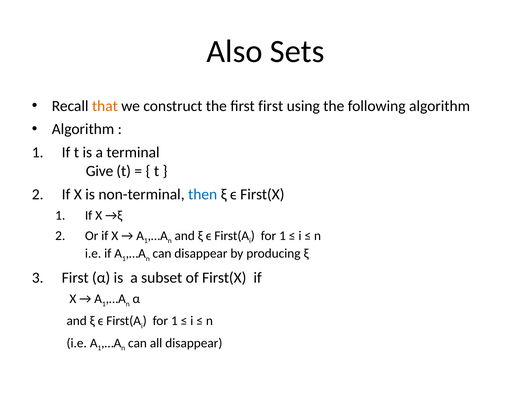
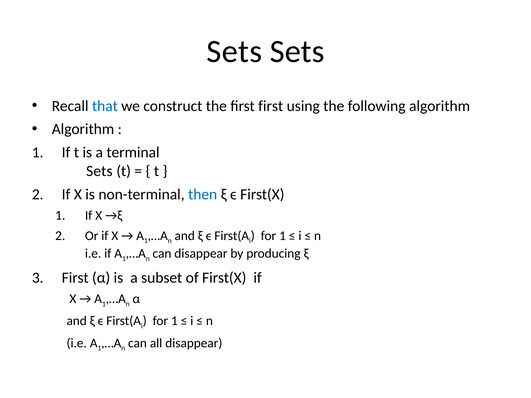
Also: Also -> Sets (234, 51)
that colour: orange -> blue (105, 106)
Give: Give -> Sets (99, 171)
